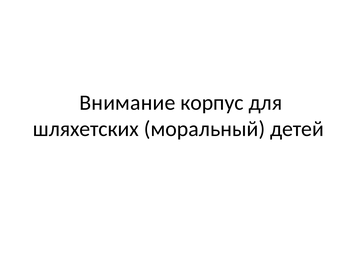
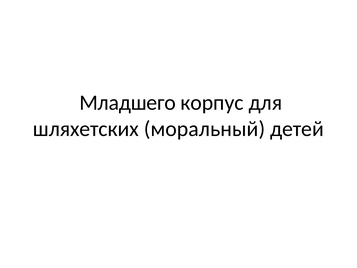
Внимание: Внимание -> Младшего (128, 103)
